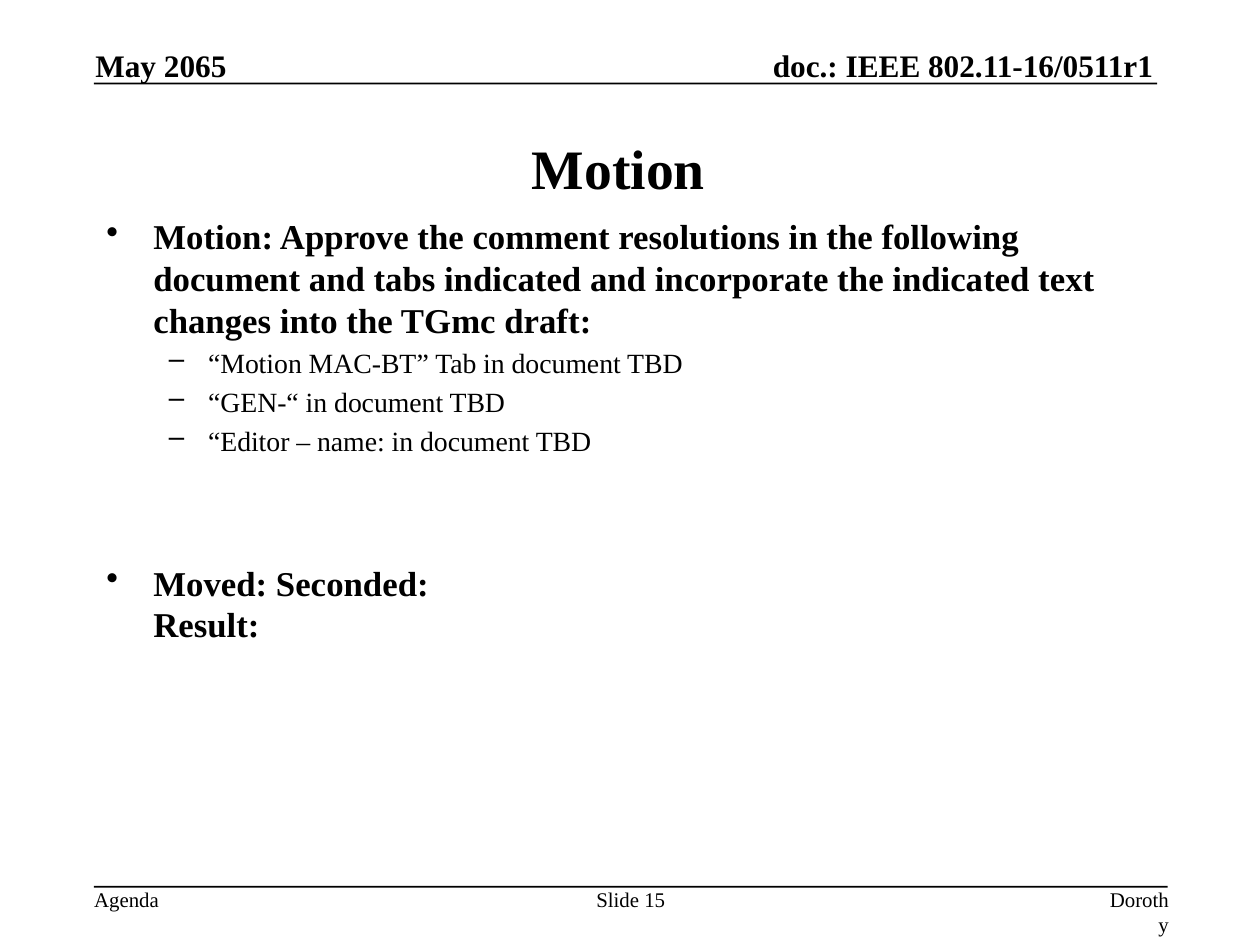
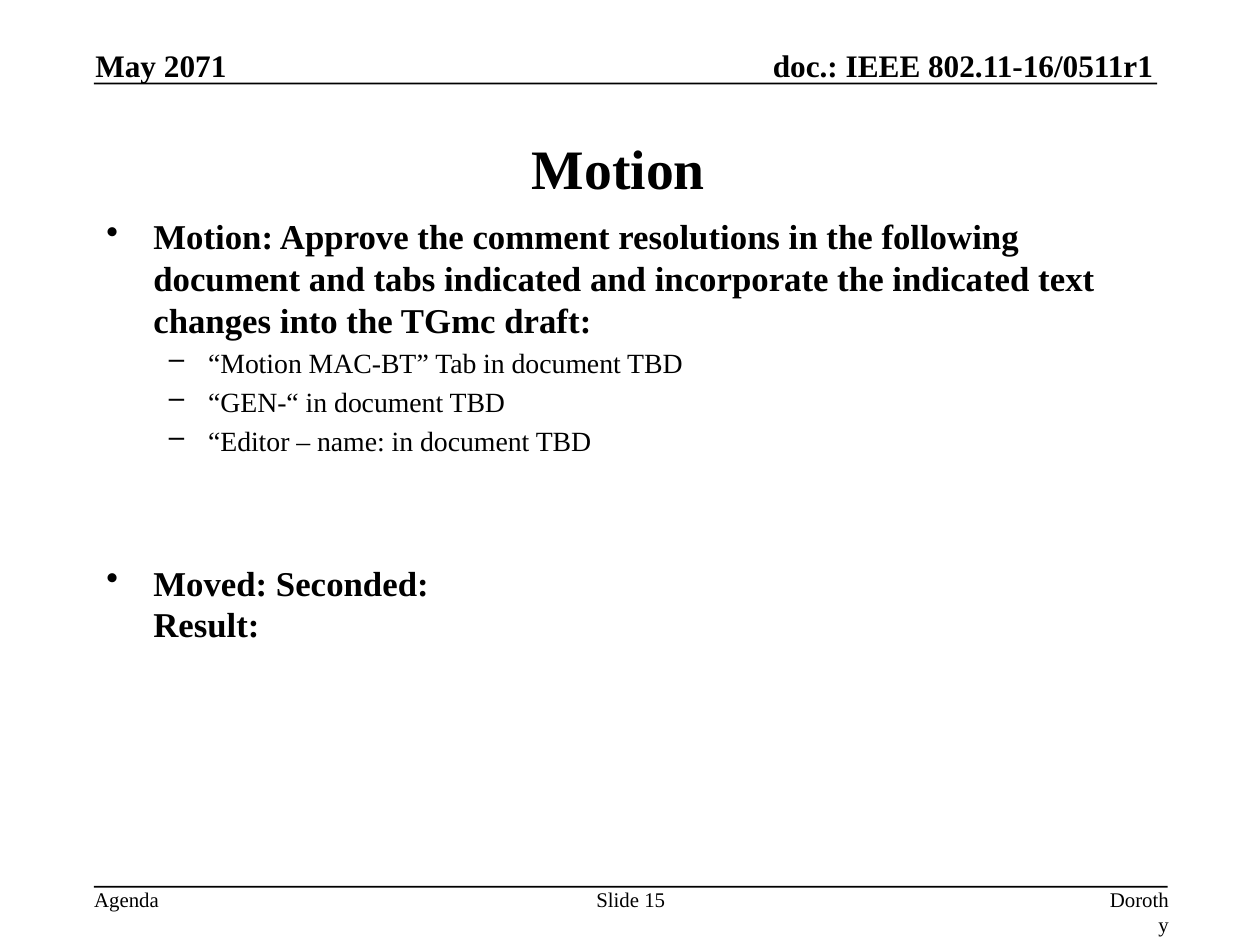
2065: 2065 -> 2071 (195, 67)
